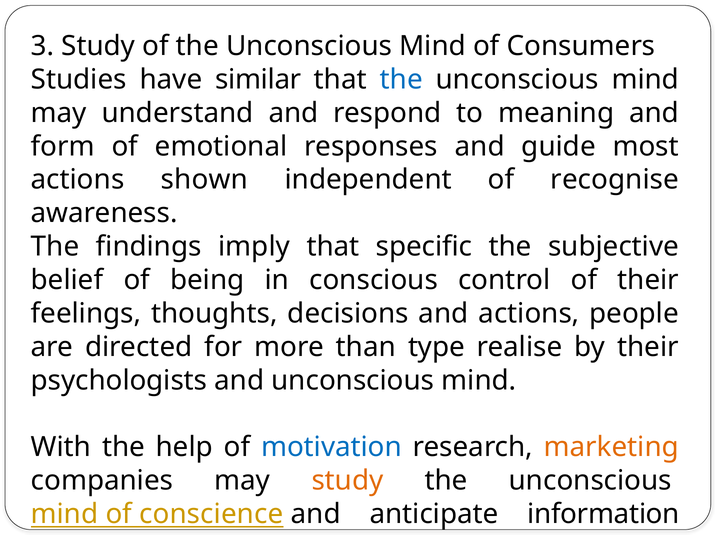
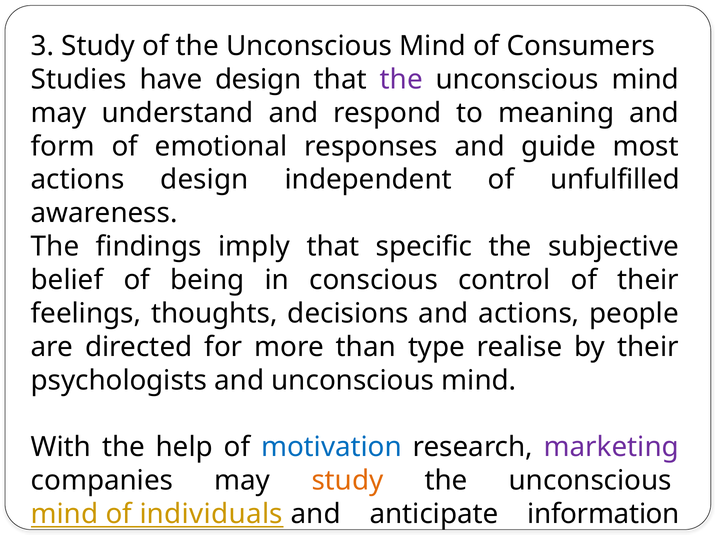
have similar: similar -> design (258, 79)
the colour: blue -> purple (401, 79)
actions shown: shown -> design (204, 180)
recognise: recognise -> unfulfilled (615, 180)
marketing colour: orange -> purple (611, 447)
conscience: conscience -> individuals (211, 514)
